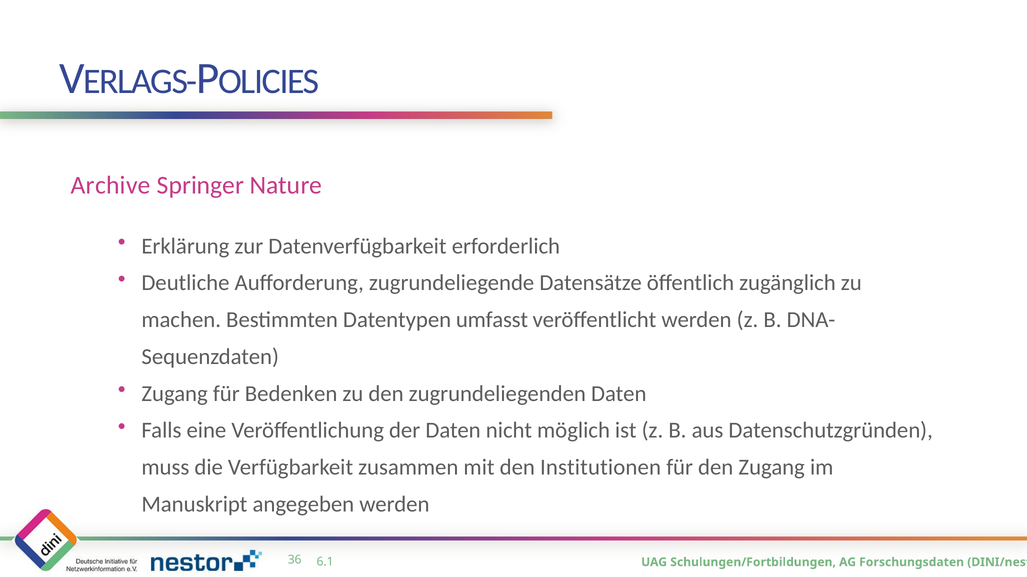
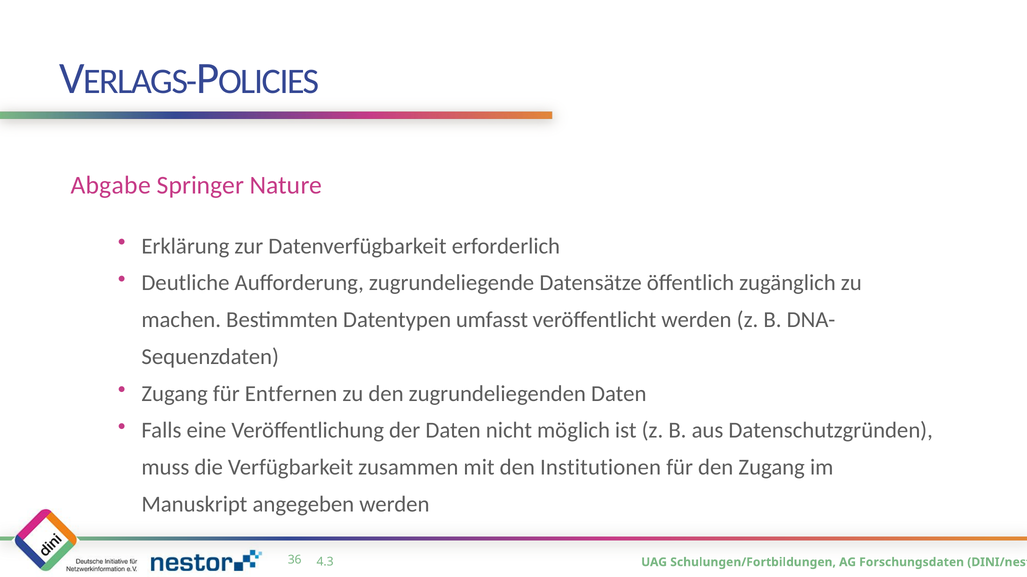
Archive: Archive -> Abgabe (111, 185)
Bedenken: Bedenken -> Entfernen (291, 394)
6.1: 6.1 -> 4.3 (325, 562)
